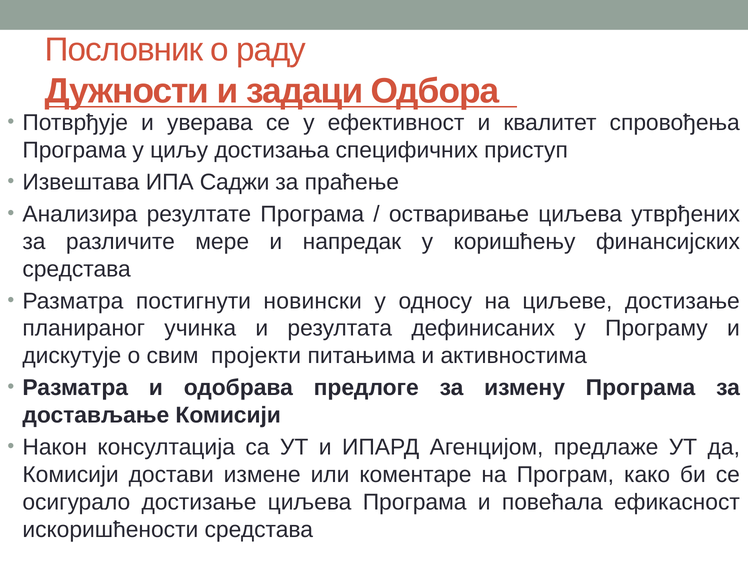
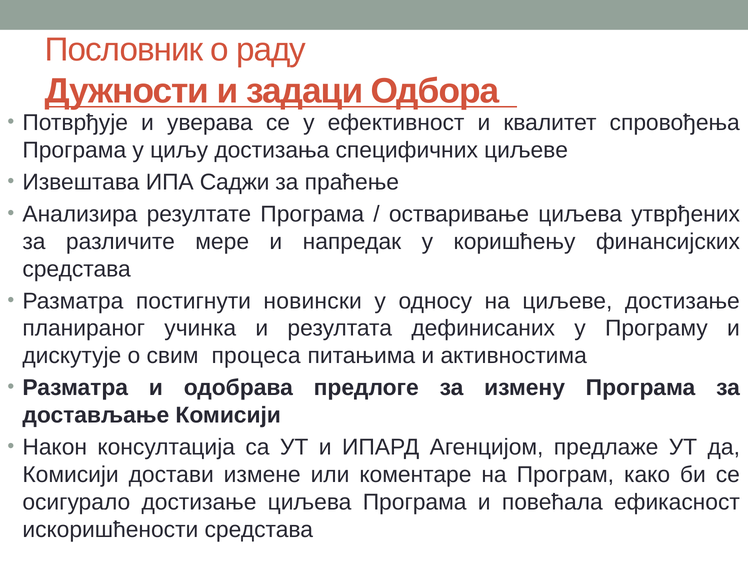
специфичних приступ: приступ -> циљеве (526, 150)
пројекти: пројекти -> прoцeсa (256, 356)
